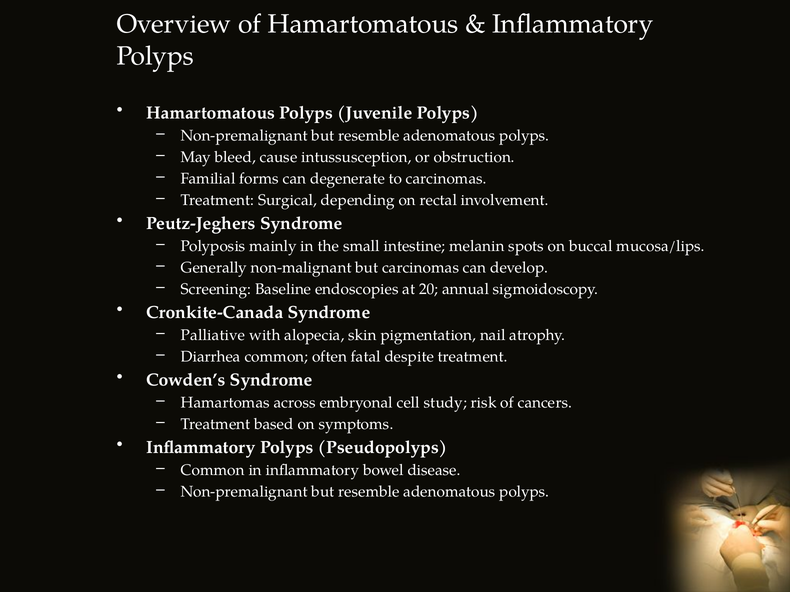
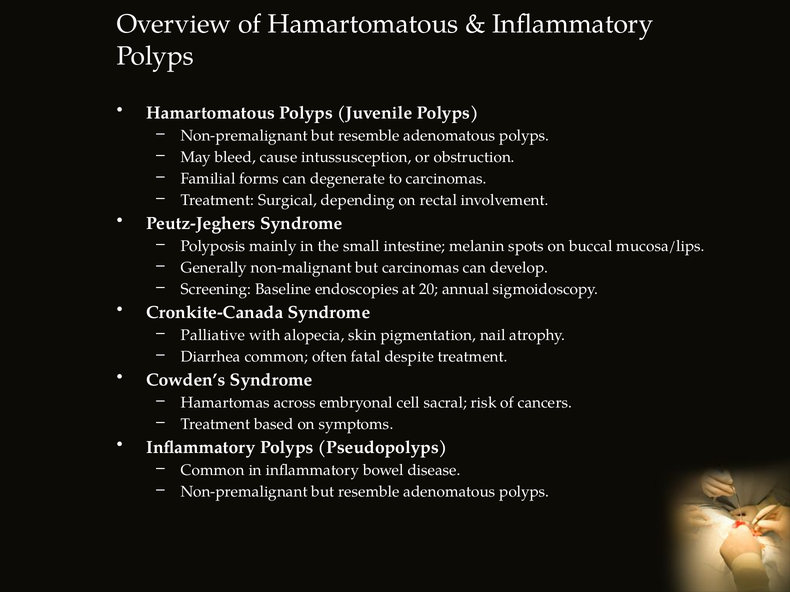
study: study -> sacral (445, 403)
